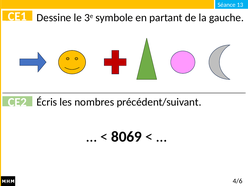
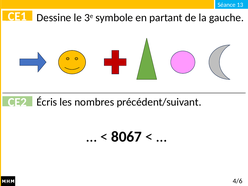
8069: 8069 -> 8067 (127, 137)
